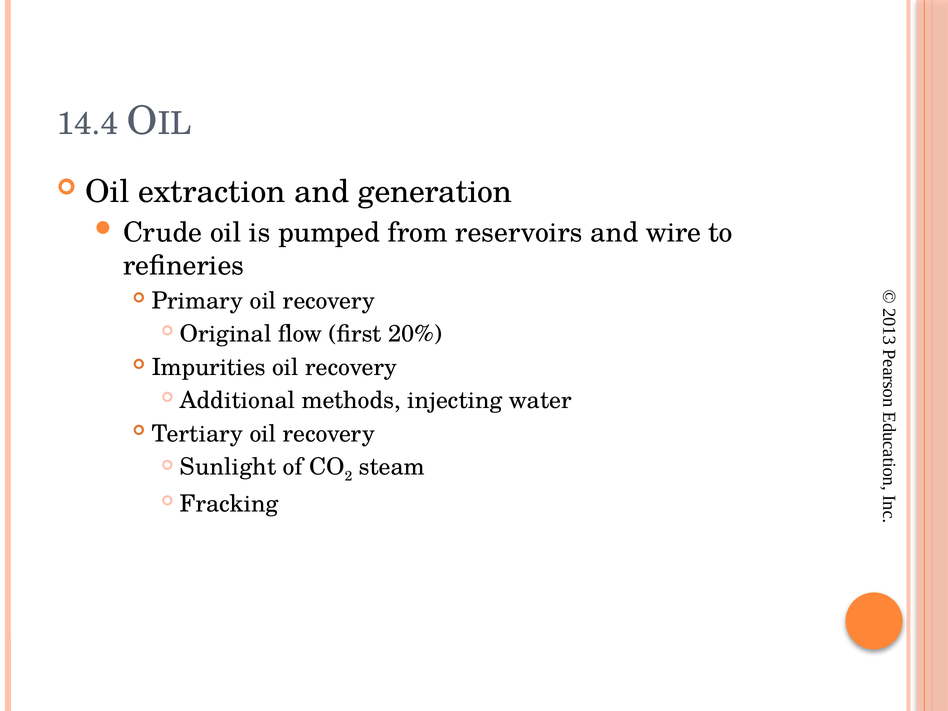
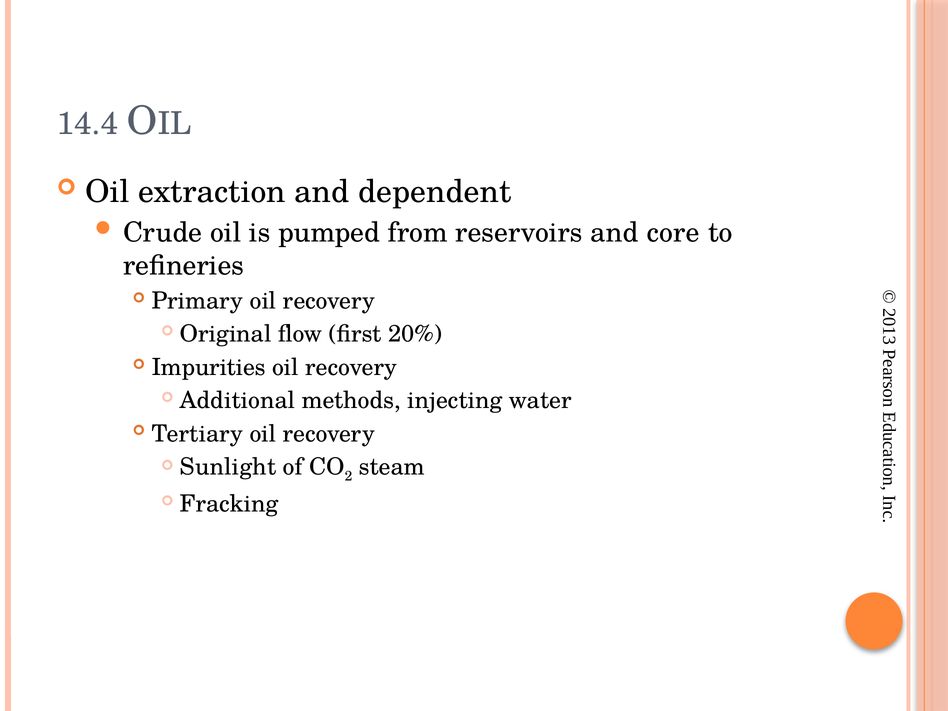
generation: generation -> dependent (435, 192)
wire: wire -> core (673, 233)
